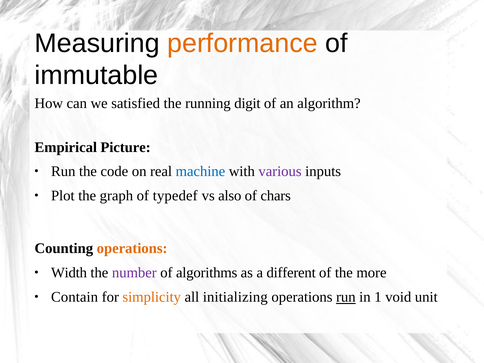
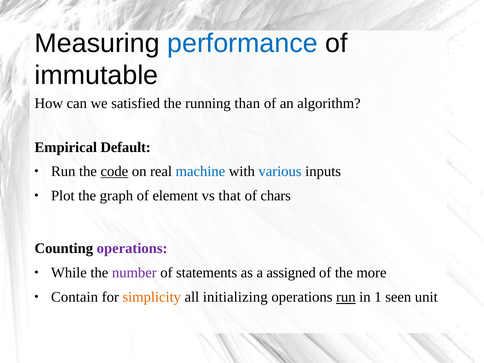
performance colour: orange -> blue (242, 43)
digit: digit -> than (247, 103)
Picture: Picture -> Default (126, 147)
code underline: none -> present (114, 171)
various colour: purple -> blue (280, 171)
typedef: typedef -> element (175, 196)
also: also -> that (230, 196)
operations colour: orange -> purple (132, 248)
Width: Width -> While (69, 273)
algorithms: algorithms -> statements (207, 273)
different: different -> assigned (291, 273)
void: void -> seen (398, 297)
